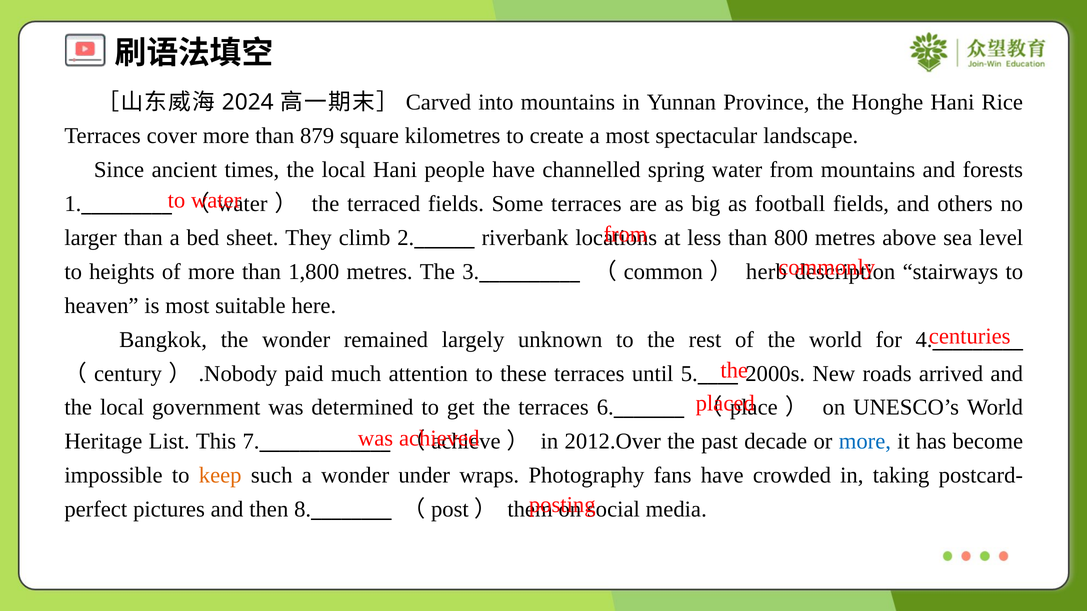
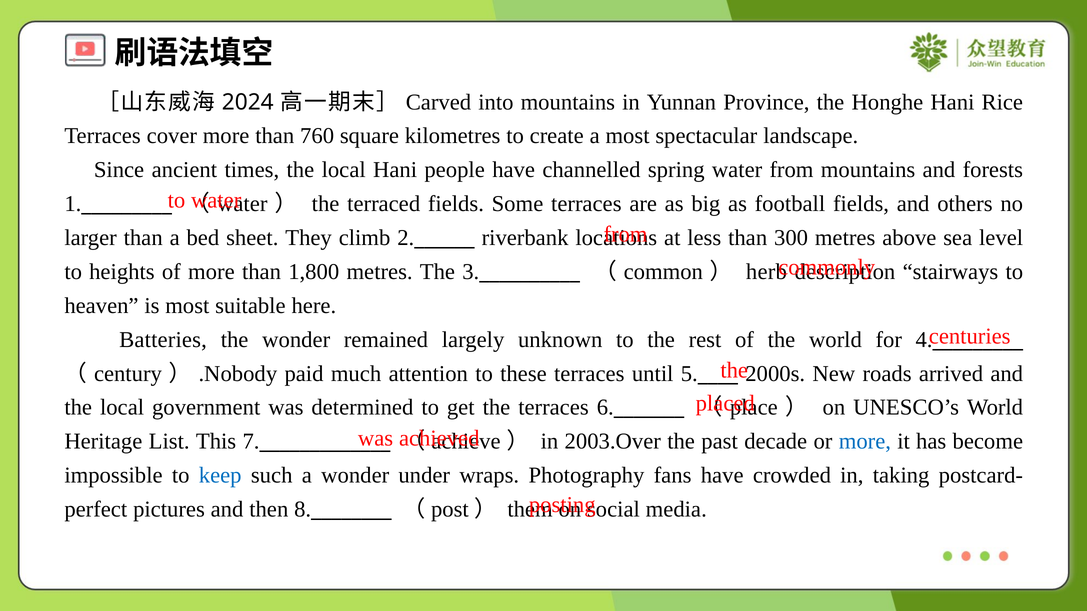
879: 879 -> 760 (317, 136)
800: 800 -> 300 (791, 238)
Bangkok: Bangkok -> Batteries (163, 340)
2012.Over: 2012.Over -> 2003.Over (613, 442)
keep colour: orange -> blue (220, 476)
